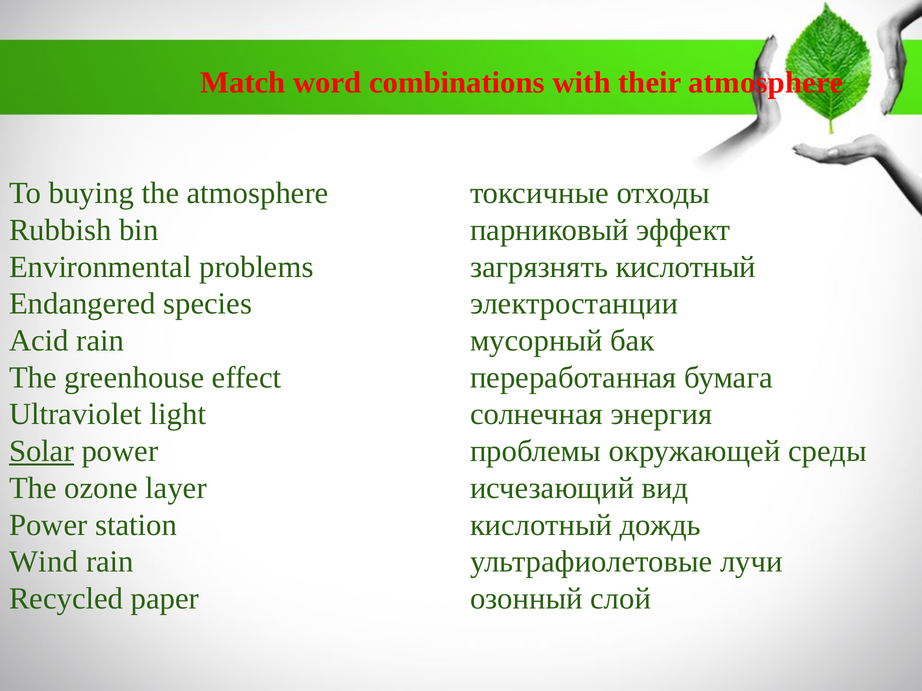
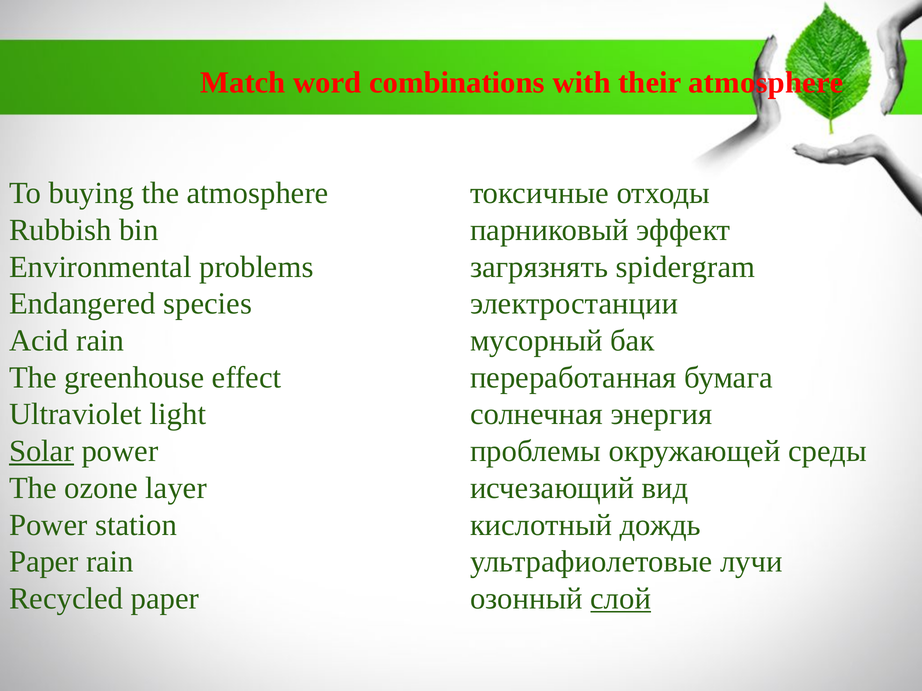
загрязнять кислотный: кислотный -> spidergram (685, 267)
Wind: Wind -> Paper (44, 562)
слой underline: none -> present (621, 599)
